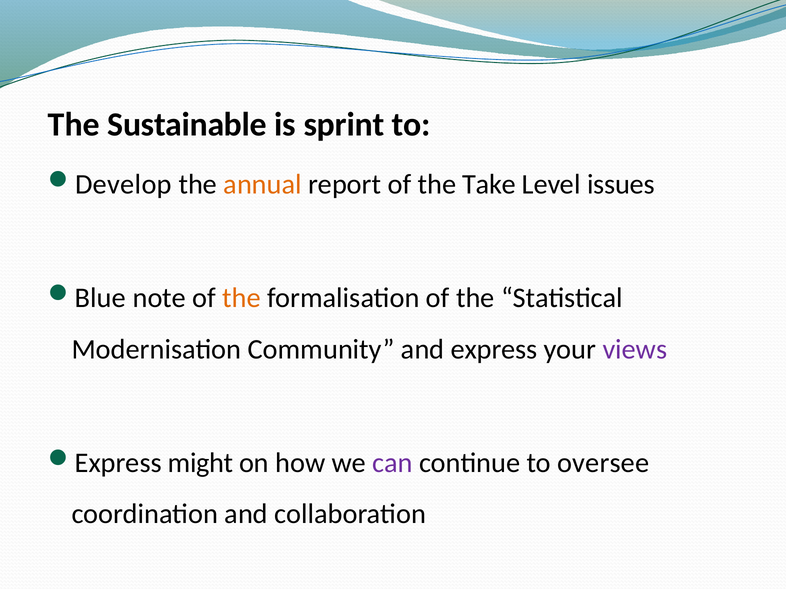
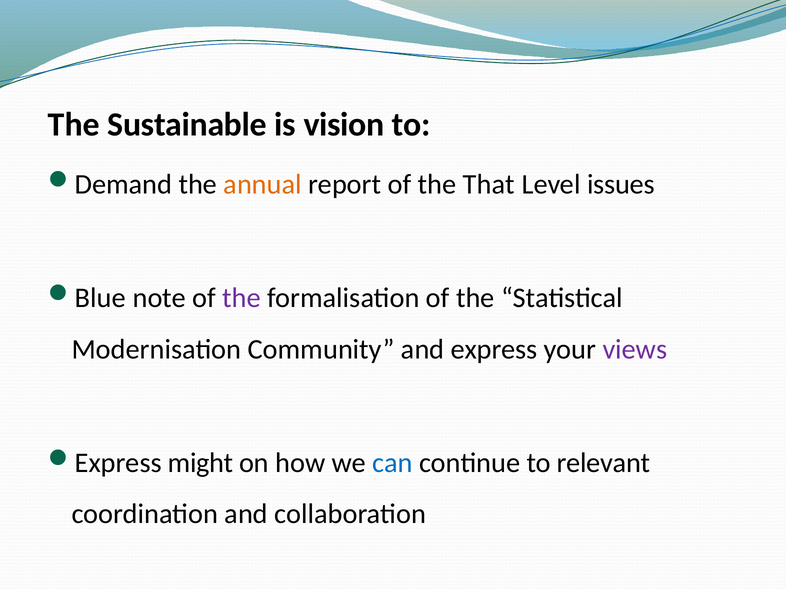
sprint: sprint -> vision (344, 125)
Develop: Develop -> Demand (124, 185)
Take: Take -> That (489, 185)
the colour: orange -> purple (241, 298)
can colour: purple -> blue (393, 463)
oversee: oversee -> relevant (603, 463)
